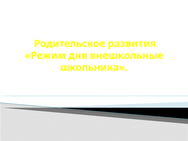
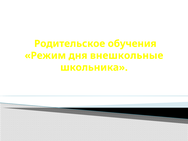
развития: развития -> обучения (132, 44)
